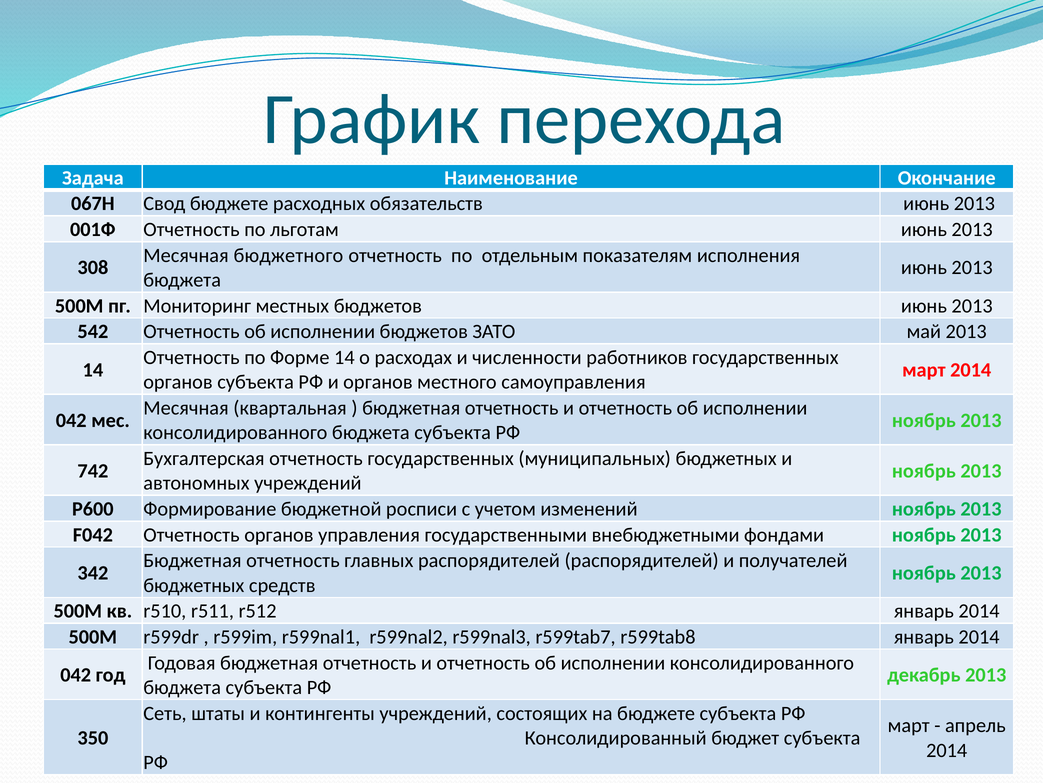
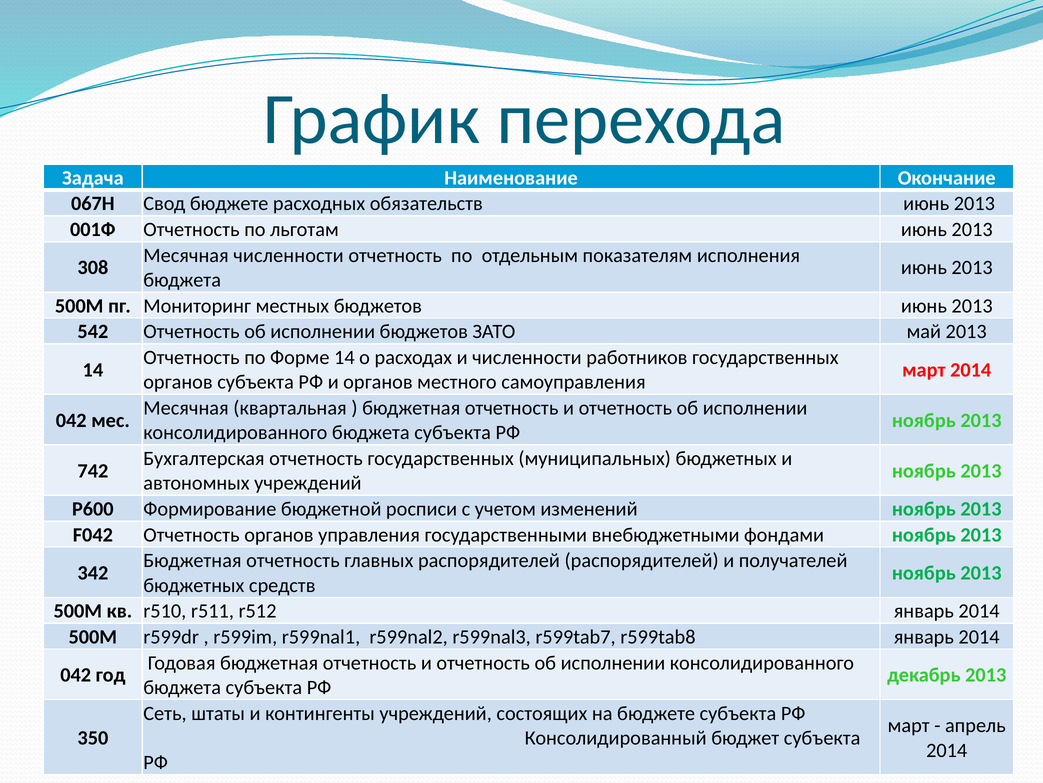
Месячная бюджетного: бюджетного -> численности (288, 255)
